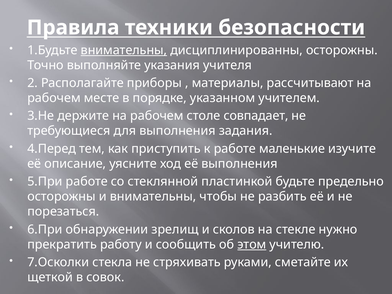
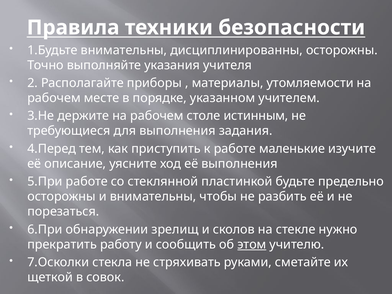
внимательны underline: present -> none (124, 50)
рассчитывают: рассчитывают -> утомляемости (310, 83)
совпадает: совпадает -> истинным (256, 116)
